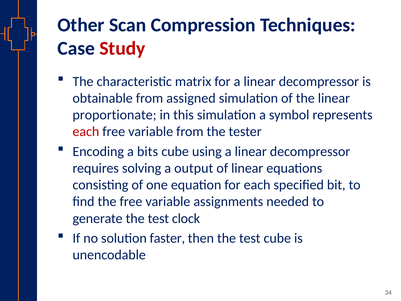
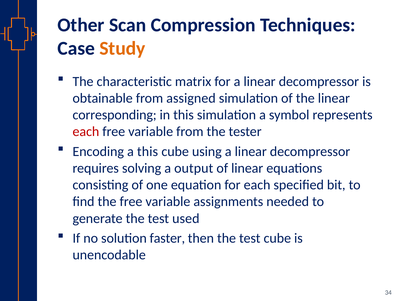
Study colour: red -> orange (122, 48)
proportionate: proportionate -> corresponding (115, 115)
a bits: bits -> this (148, 151)
clock: clock -> used (186, 218)
